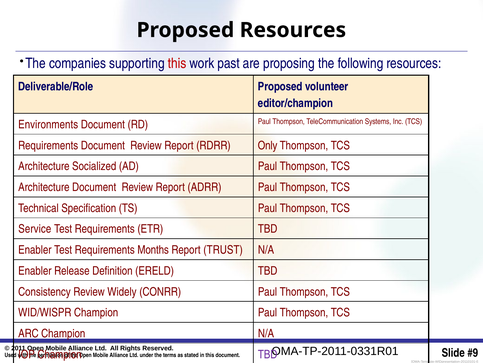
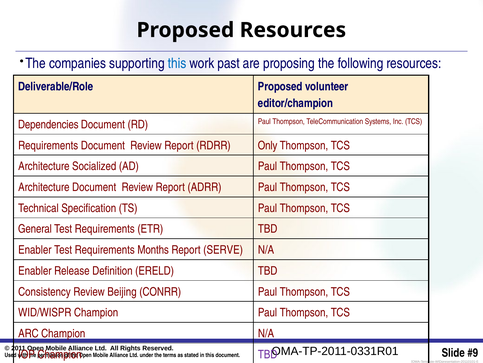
this colour: red -> blue (177, 63)
Environments: Environments -> Dependencies (48, 124)
Service: Service -> General (35, 229)
TRUST: TRUST -> SERVE (223, 250)
Widely: Widely -> Beijing (122, 291)
